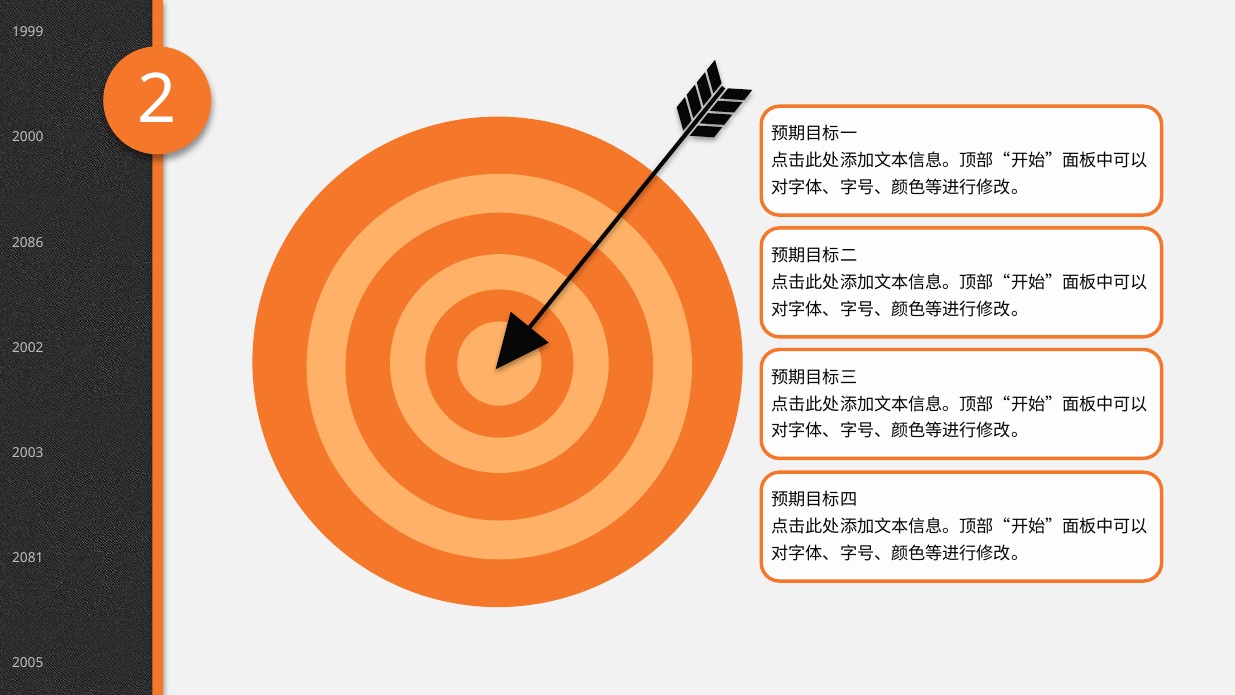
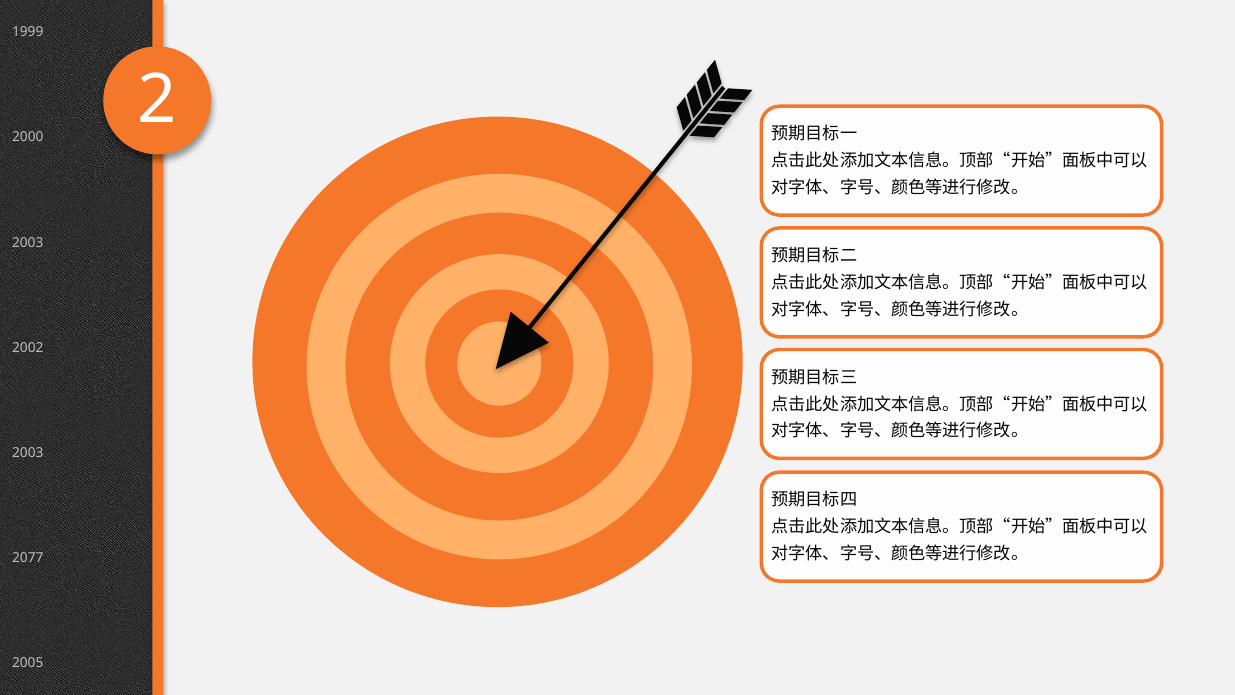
2086: 2086 -> 2003 (28, 243)
2081: 2081 -> 2077 (28, 558)
